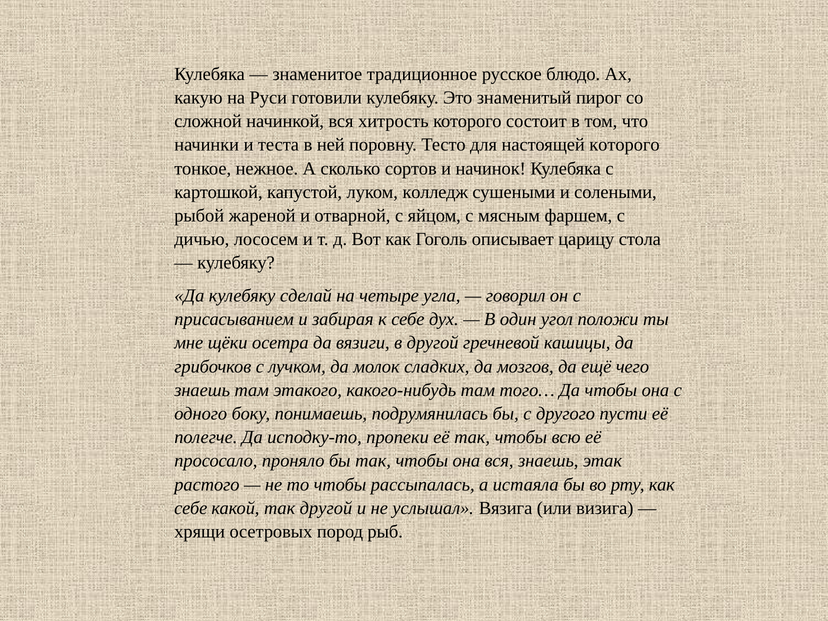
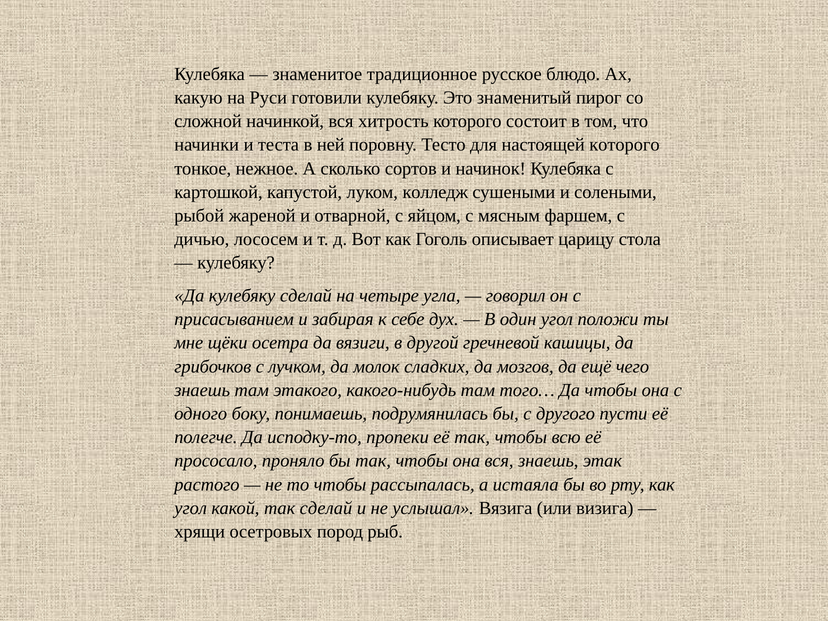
себе: себе -> угол (191, 508)
так другой: другой -> сделай (326, 508)
